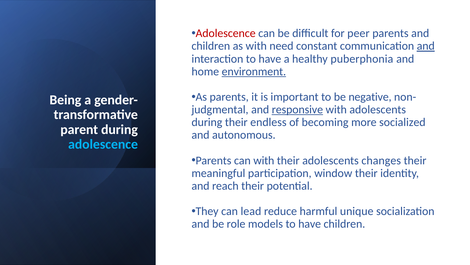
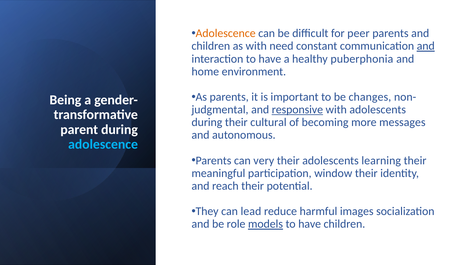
Adolescence colour: red -> orange (226, 33)
environment underline: present -> none (254, 71)
negative: negative -> changes (370, 97)
endless: endless -> cultural (268, 122)
socialized: socialized -> messages (402, 122)
can with: with -> very (264, 160)
changes: changes -> learning (381, 160)
unique: unique -> images (357, 211)
models underline: none -> present (265, 224)
